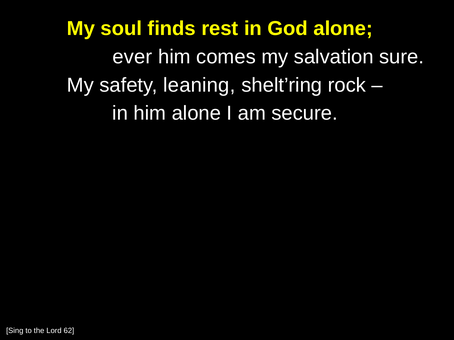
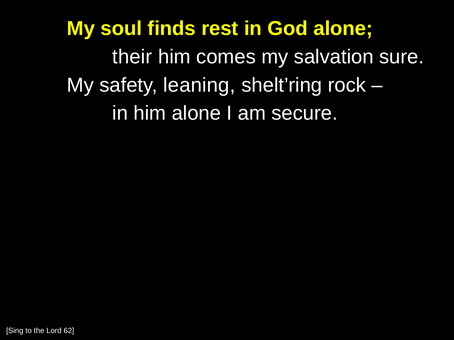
ever: ever -> their (132, 57)
